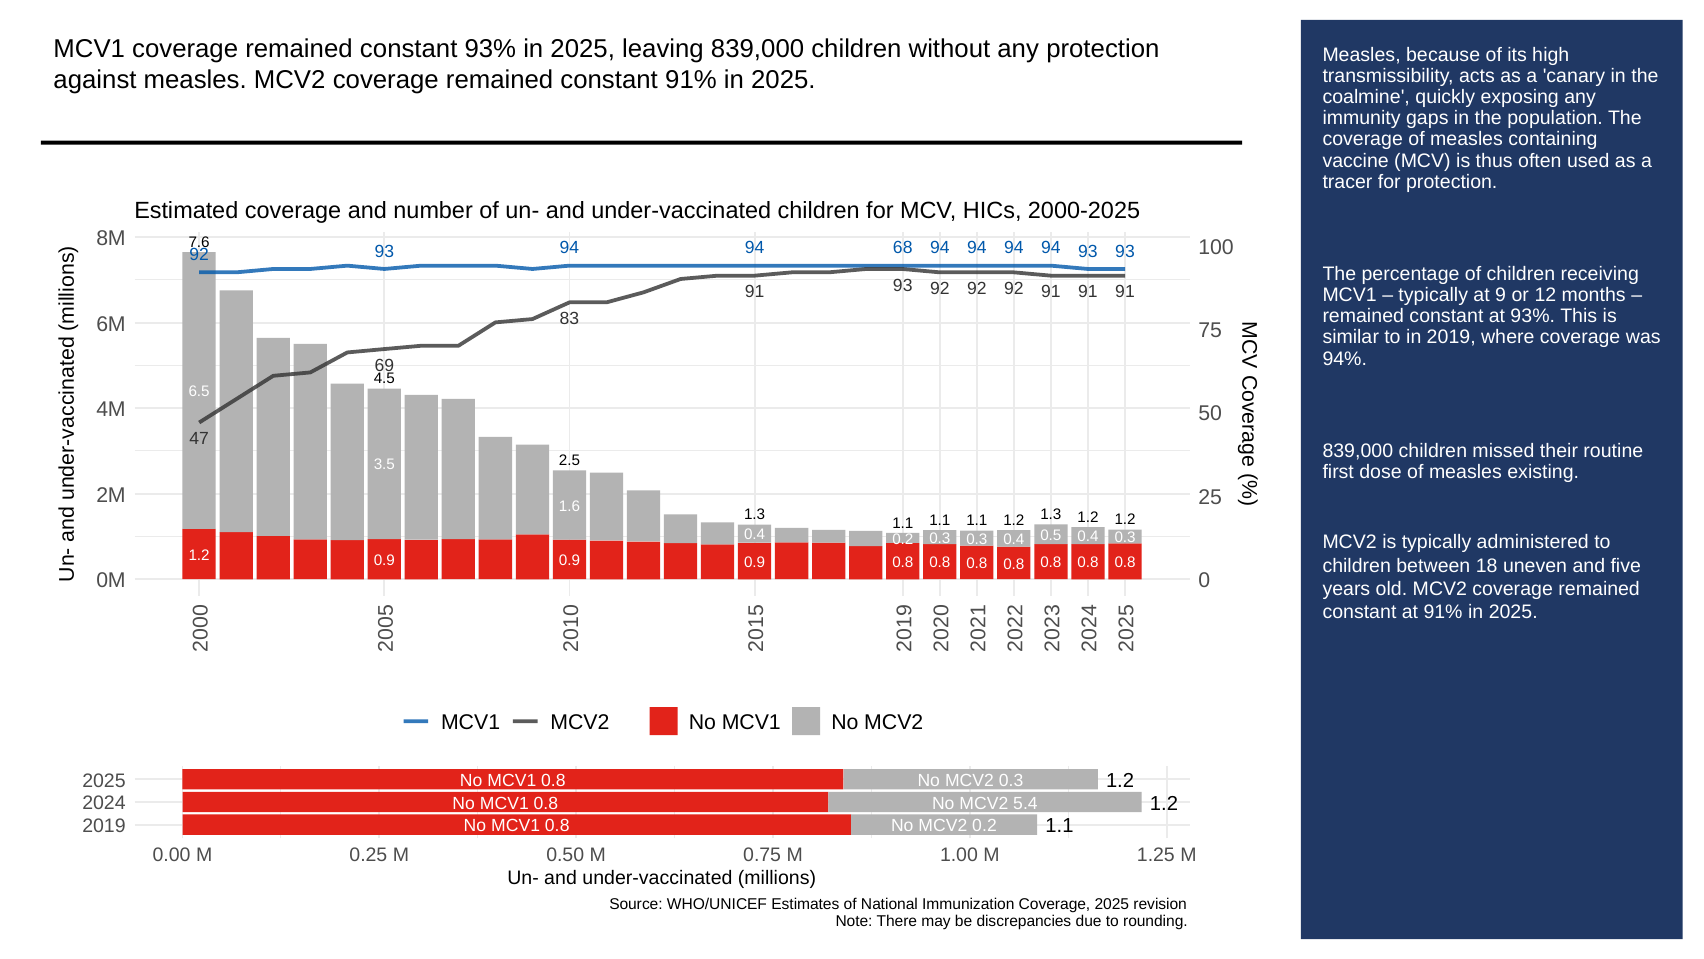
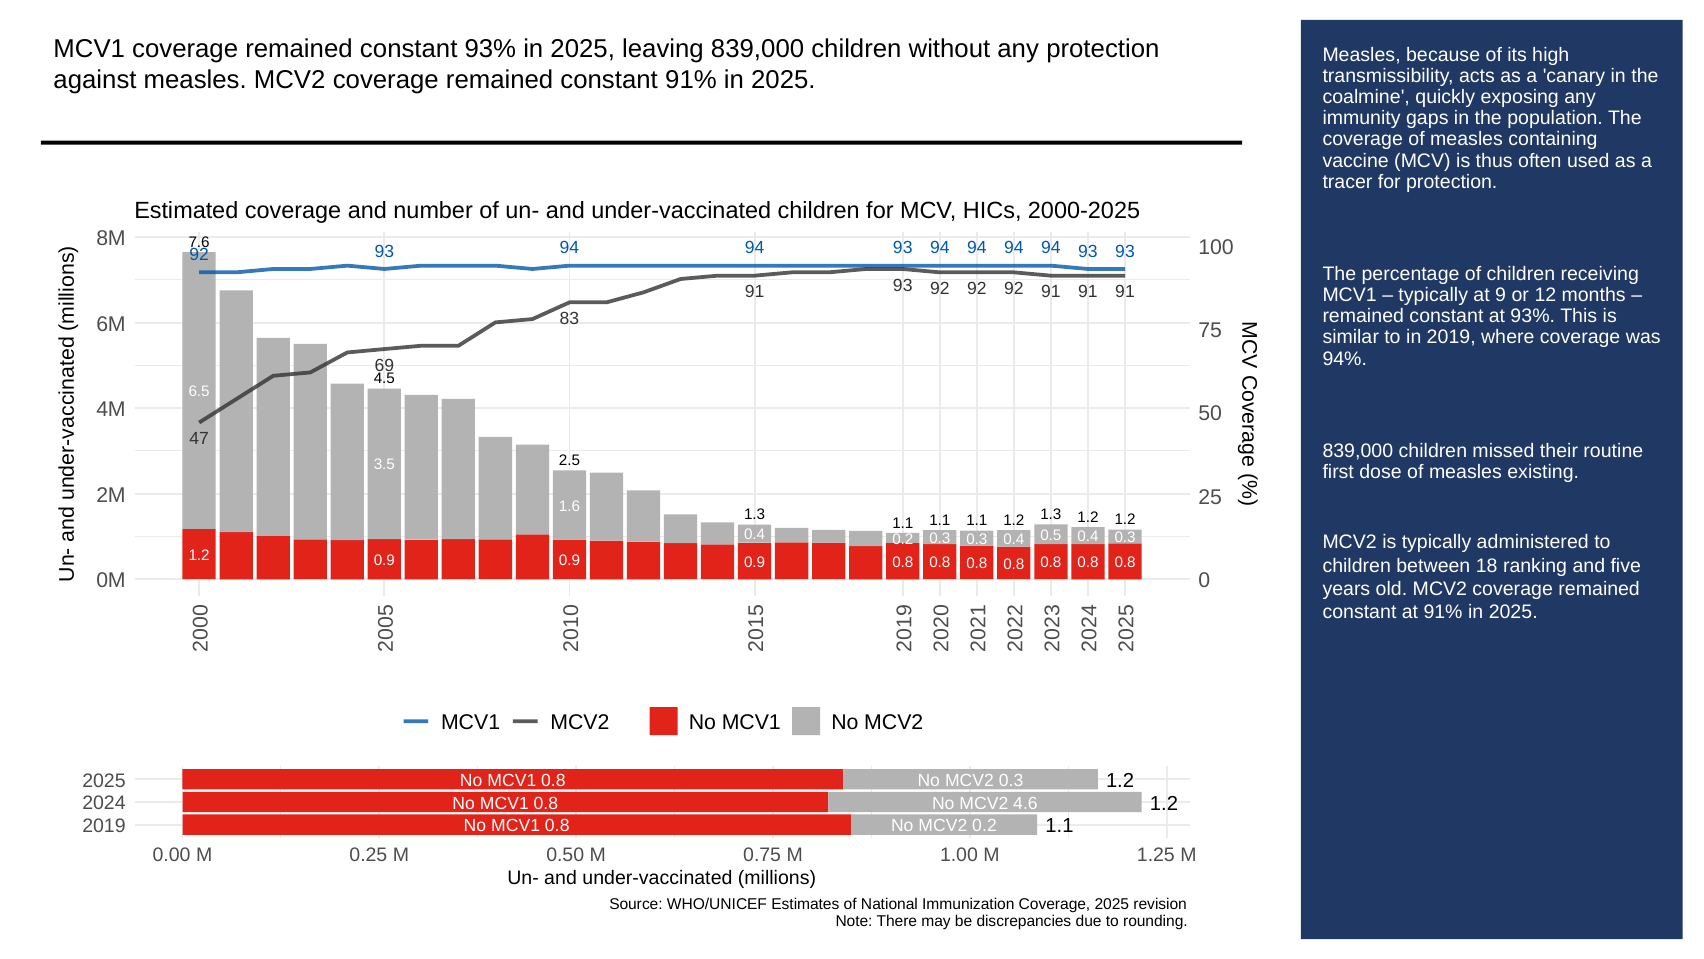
93 94 94 68: 68 -> 93 (903, 248)
uneven: uneven -> ranking (1535, 565)
5.4: 5.4 -> 4.6 (1025, 803)
